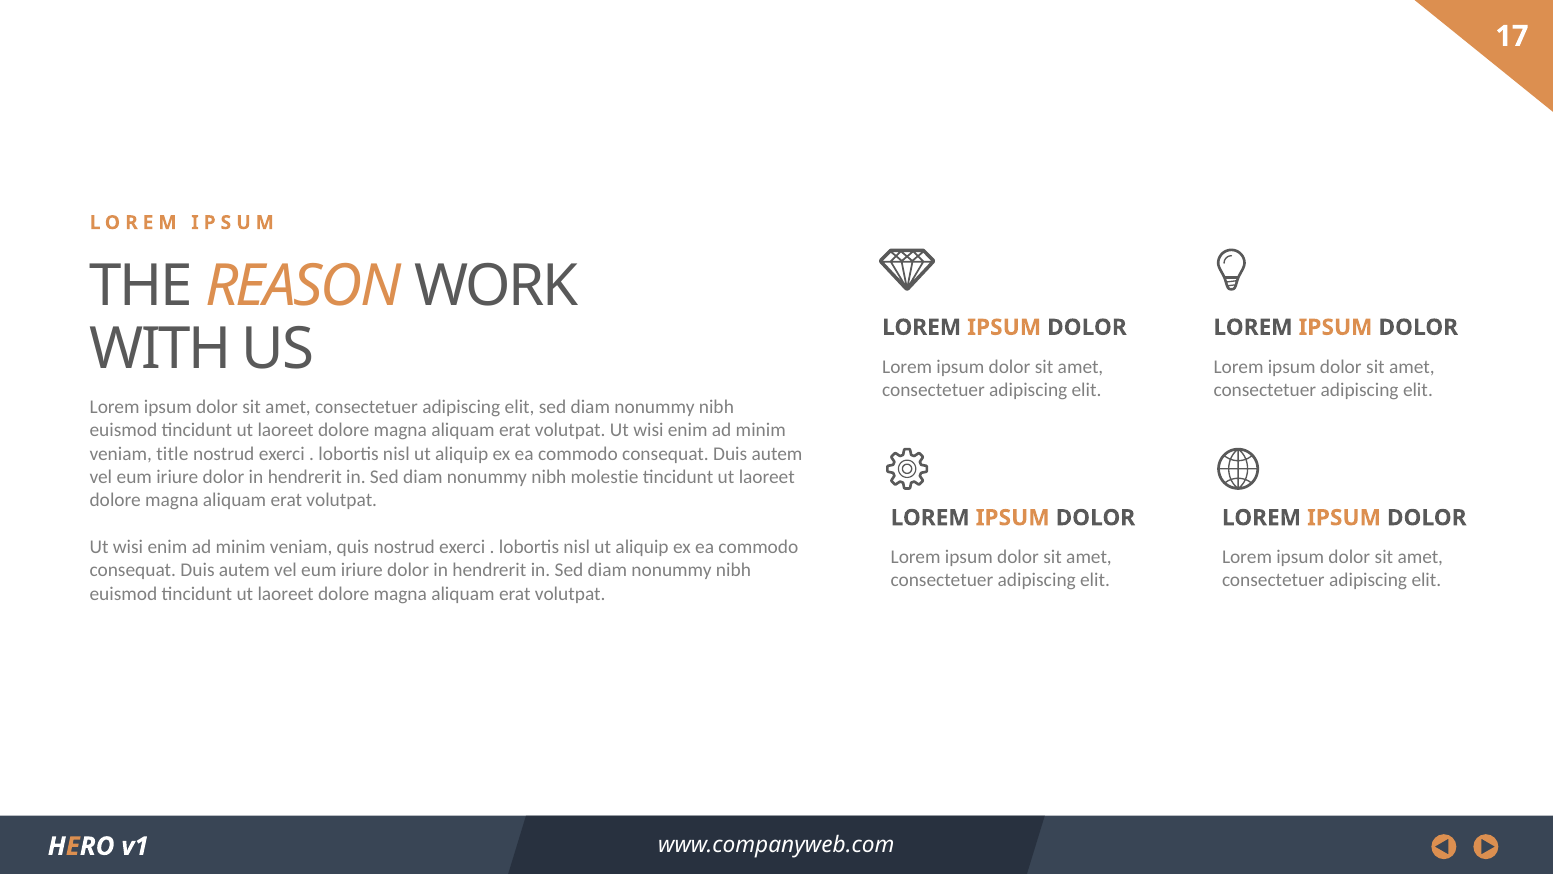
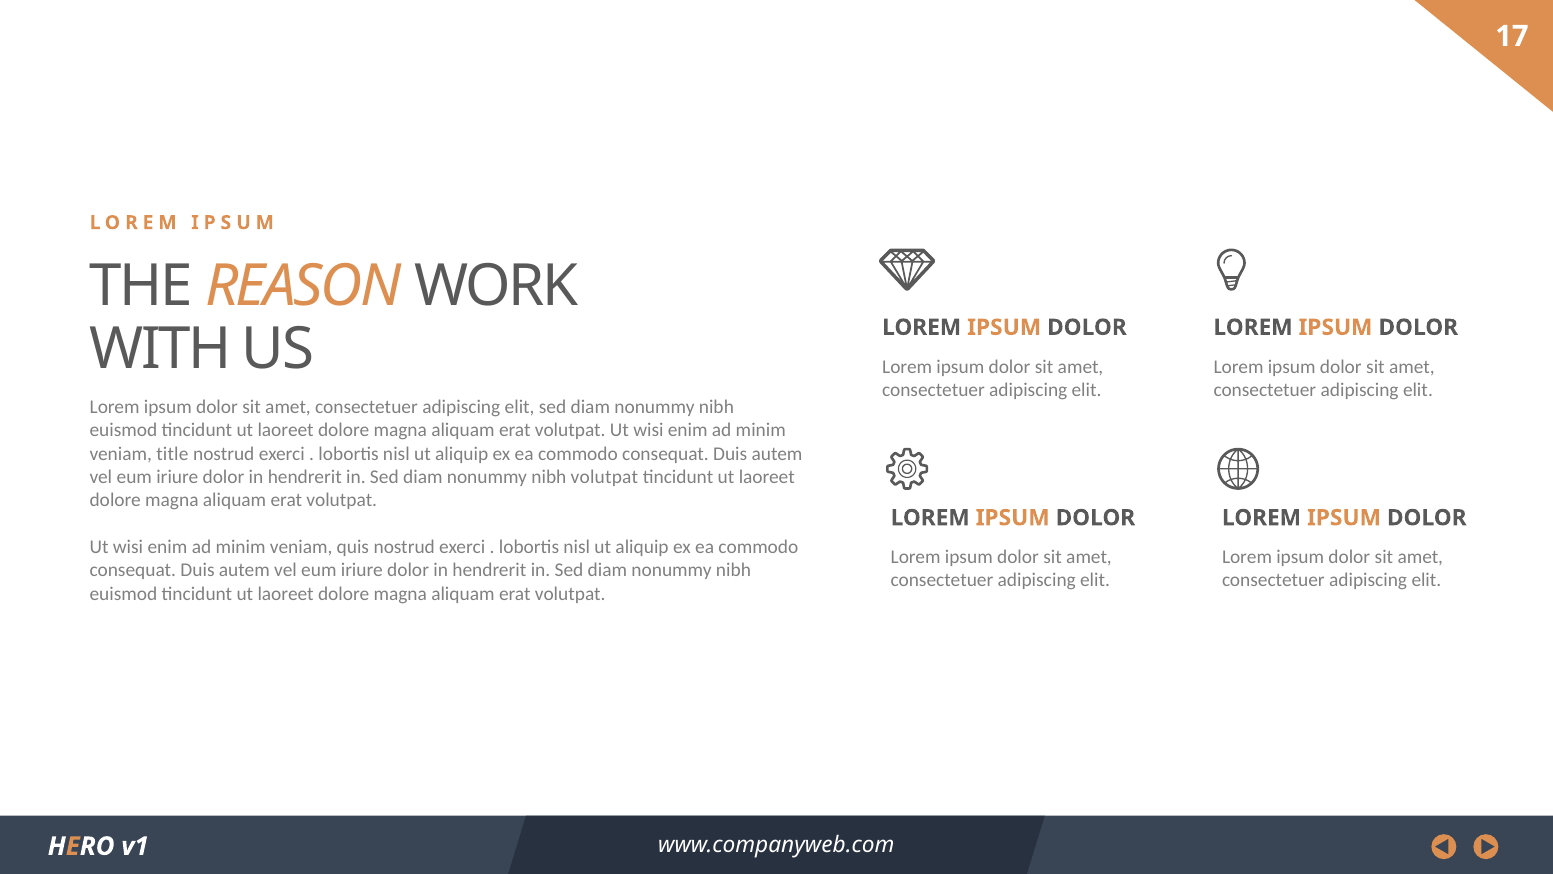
nibh molestie: molestie -> volutpat (604, 477)
